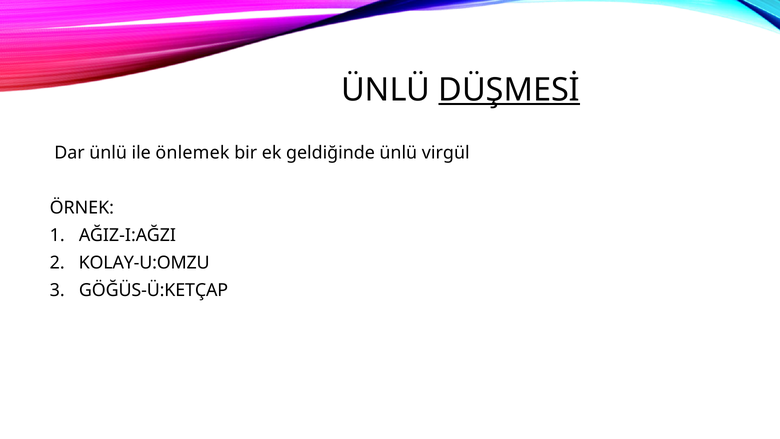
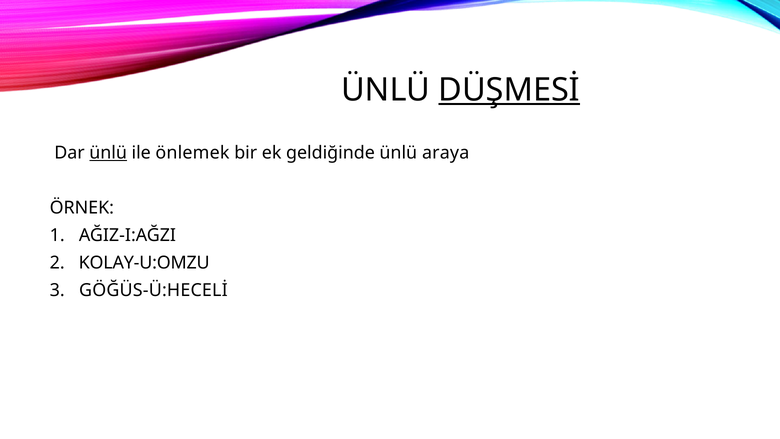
ünlü underline: none -> present (108, 153)
virgül: virgül -> araya (446, 153)
GÖĞÜS-Ü:KETÇAP: GÖĞÜS-Ü:KETÇAP -> GÖĞÜS-Ü:HECELİ (153, 290)
